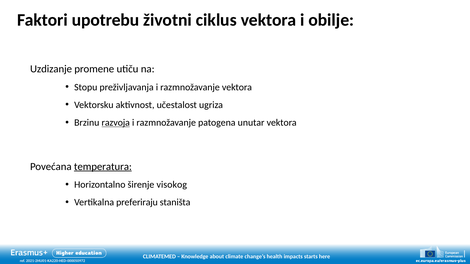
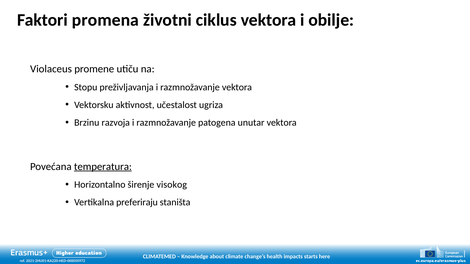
upotrebu: upotrebu -> promena (105, 20)
Uzdizanje: Uzdizanje -> Violaceus (51, 69)
razvoja underline: present -> none (116, 123)
